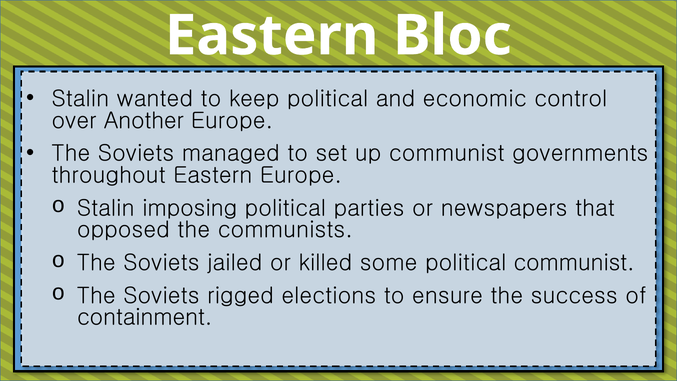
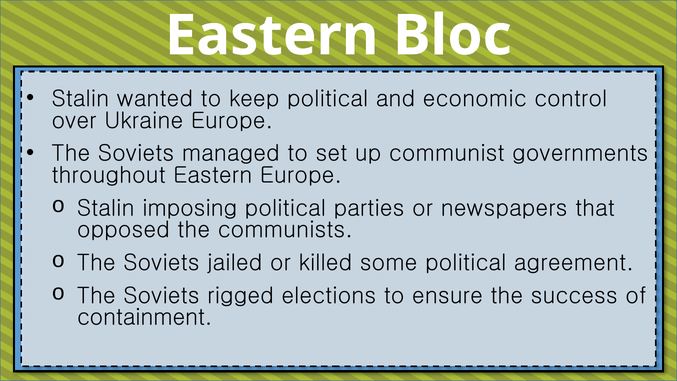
Another: Another -> Ukraine (144, 121)
political communist: communist -> agreement (574, 263)
